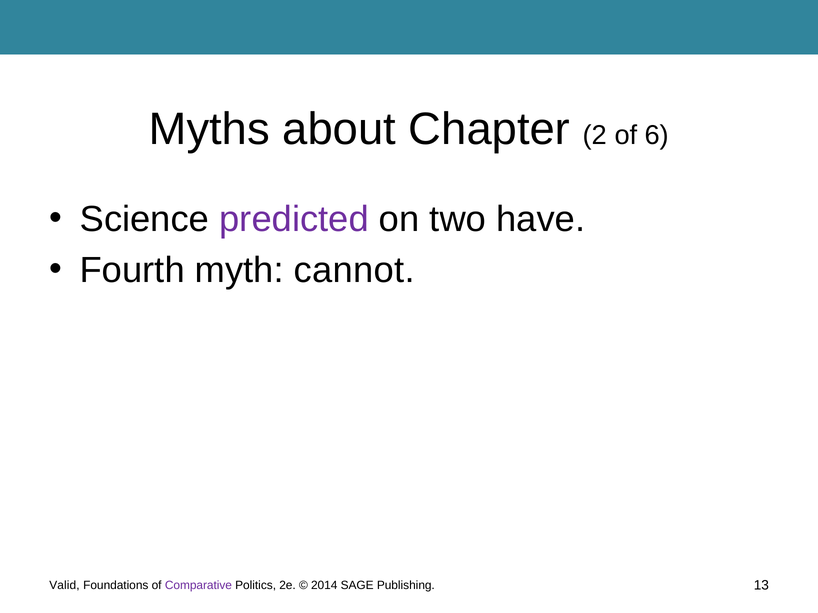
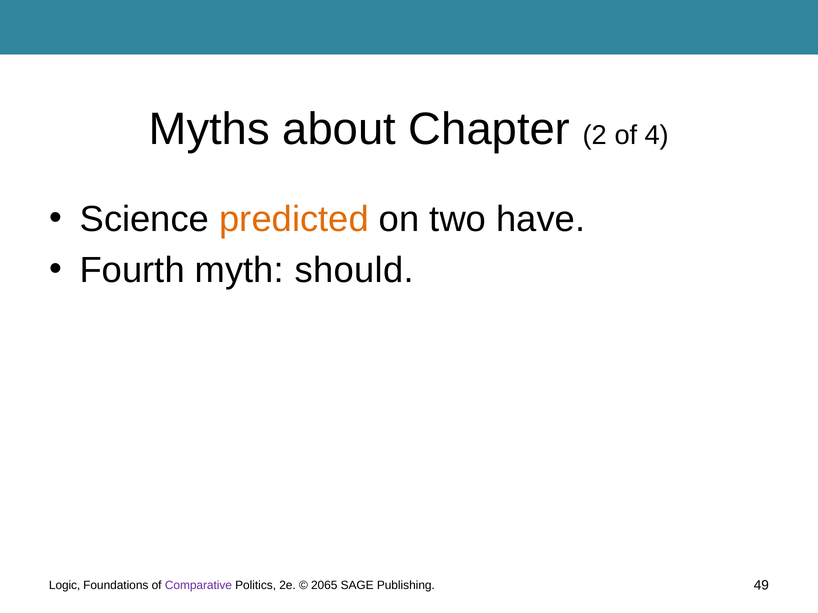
6: 6 -> 4 (657, 135)
predicted colour: purple -> orange (294, 219)
cannot: cannot -> should (354, 270)
Valid: Valid -> Logic (65, 586)
2014: 2014 -> 2065 (324, 586)
13: 13 -> 49 (761, 586)
